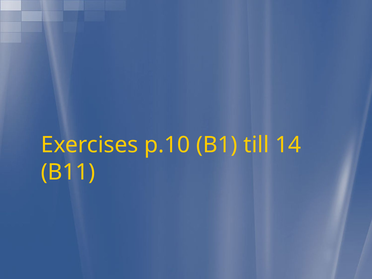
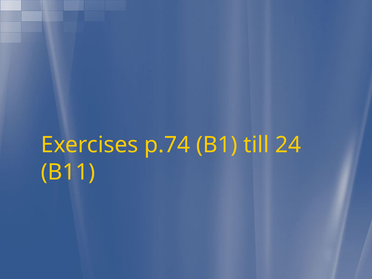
p.10: p.10 -> p.74 (167, 145)
14: 14 -> 24 (288, 145)
